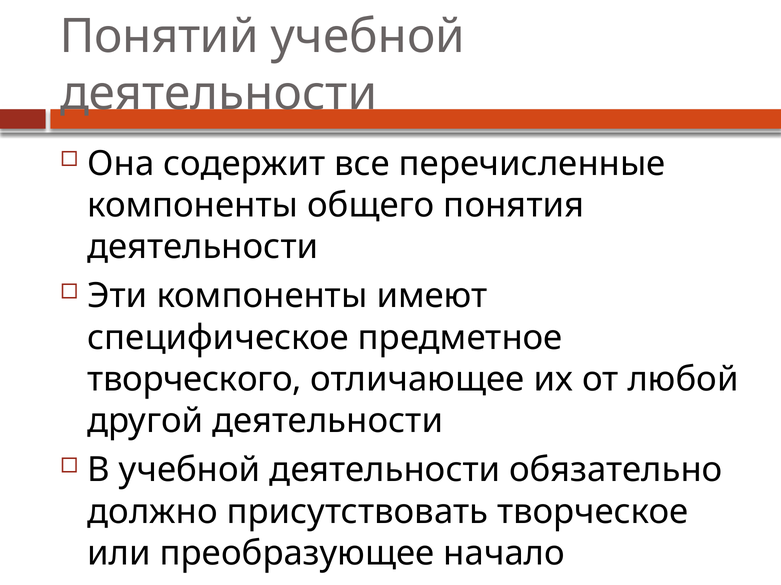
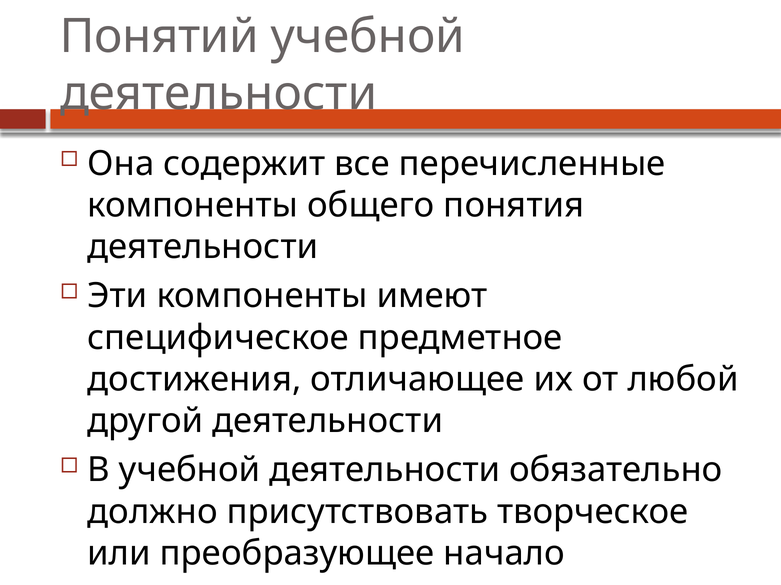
творческого: творческого -> достижения (194, 380)
